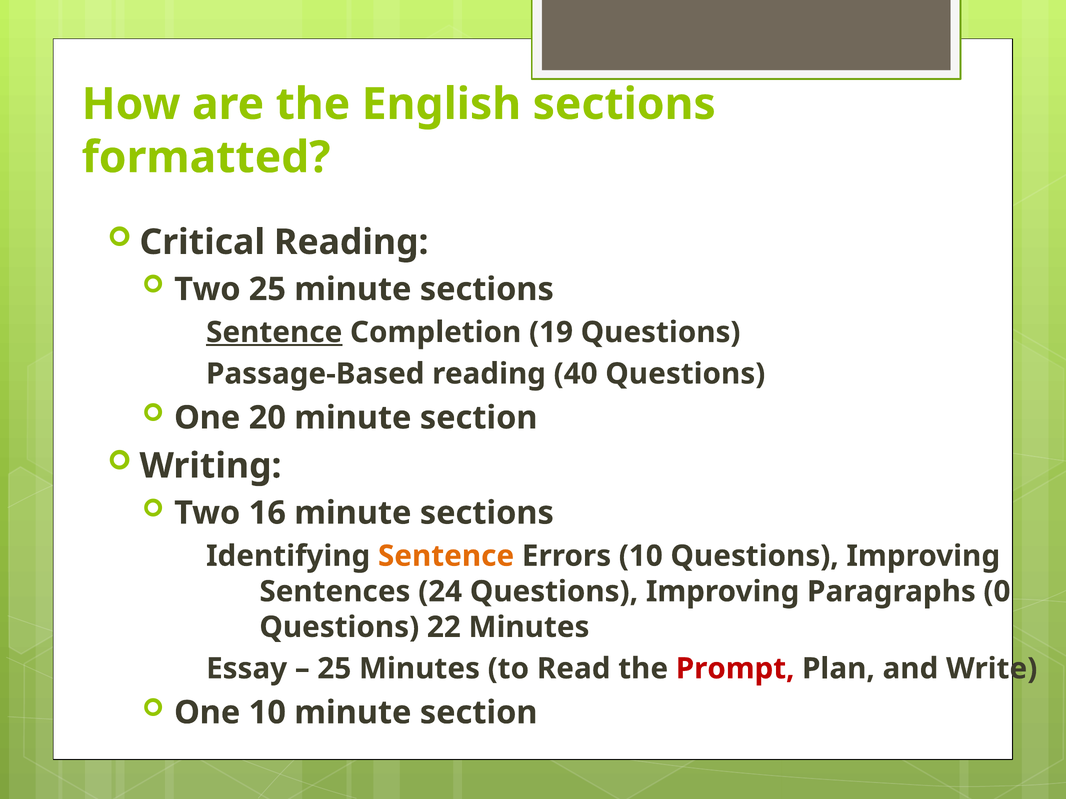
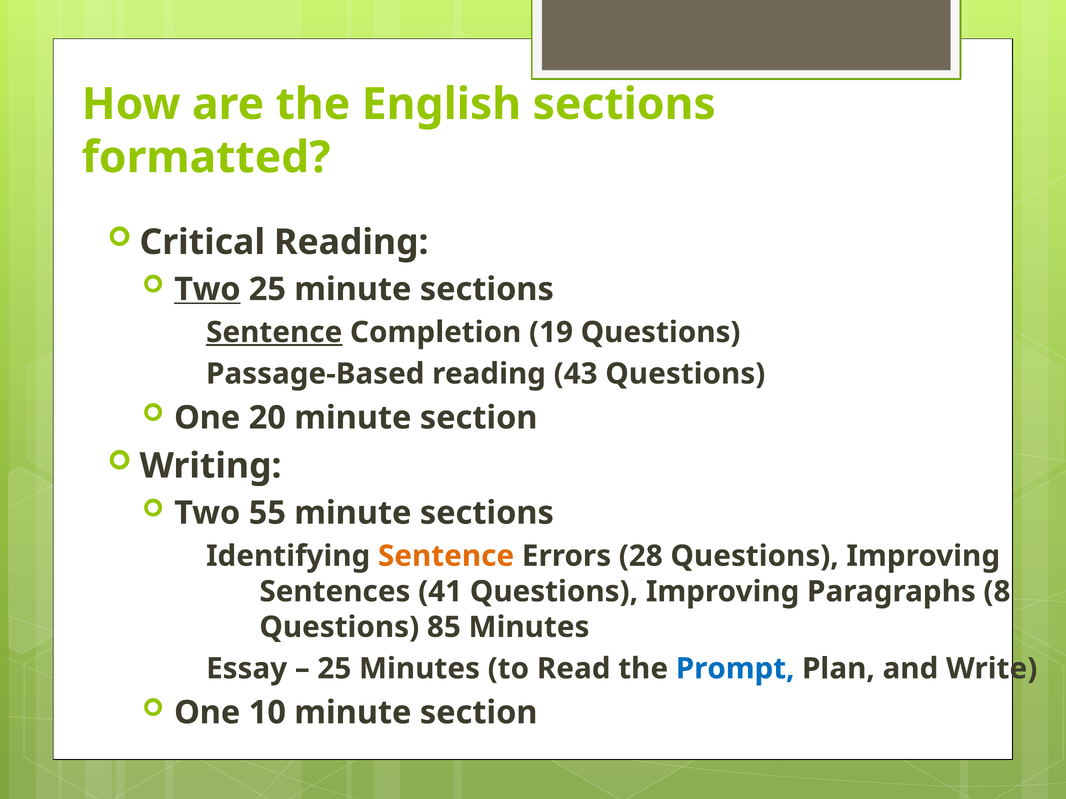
Two underline: none -> present (207, 289)
40: 40 -> 43 (576, 374)
16: 16 -> 55 (267, 513)
Errors 10: 10 -> 28 (641, 556)
24: 24 -> 41 (440, 592)
0: 0 -> 8 (997, 592)
22: 22 -> 85 (444, 628)
Prompt colour: red -> blue (735, 669)
